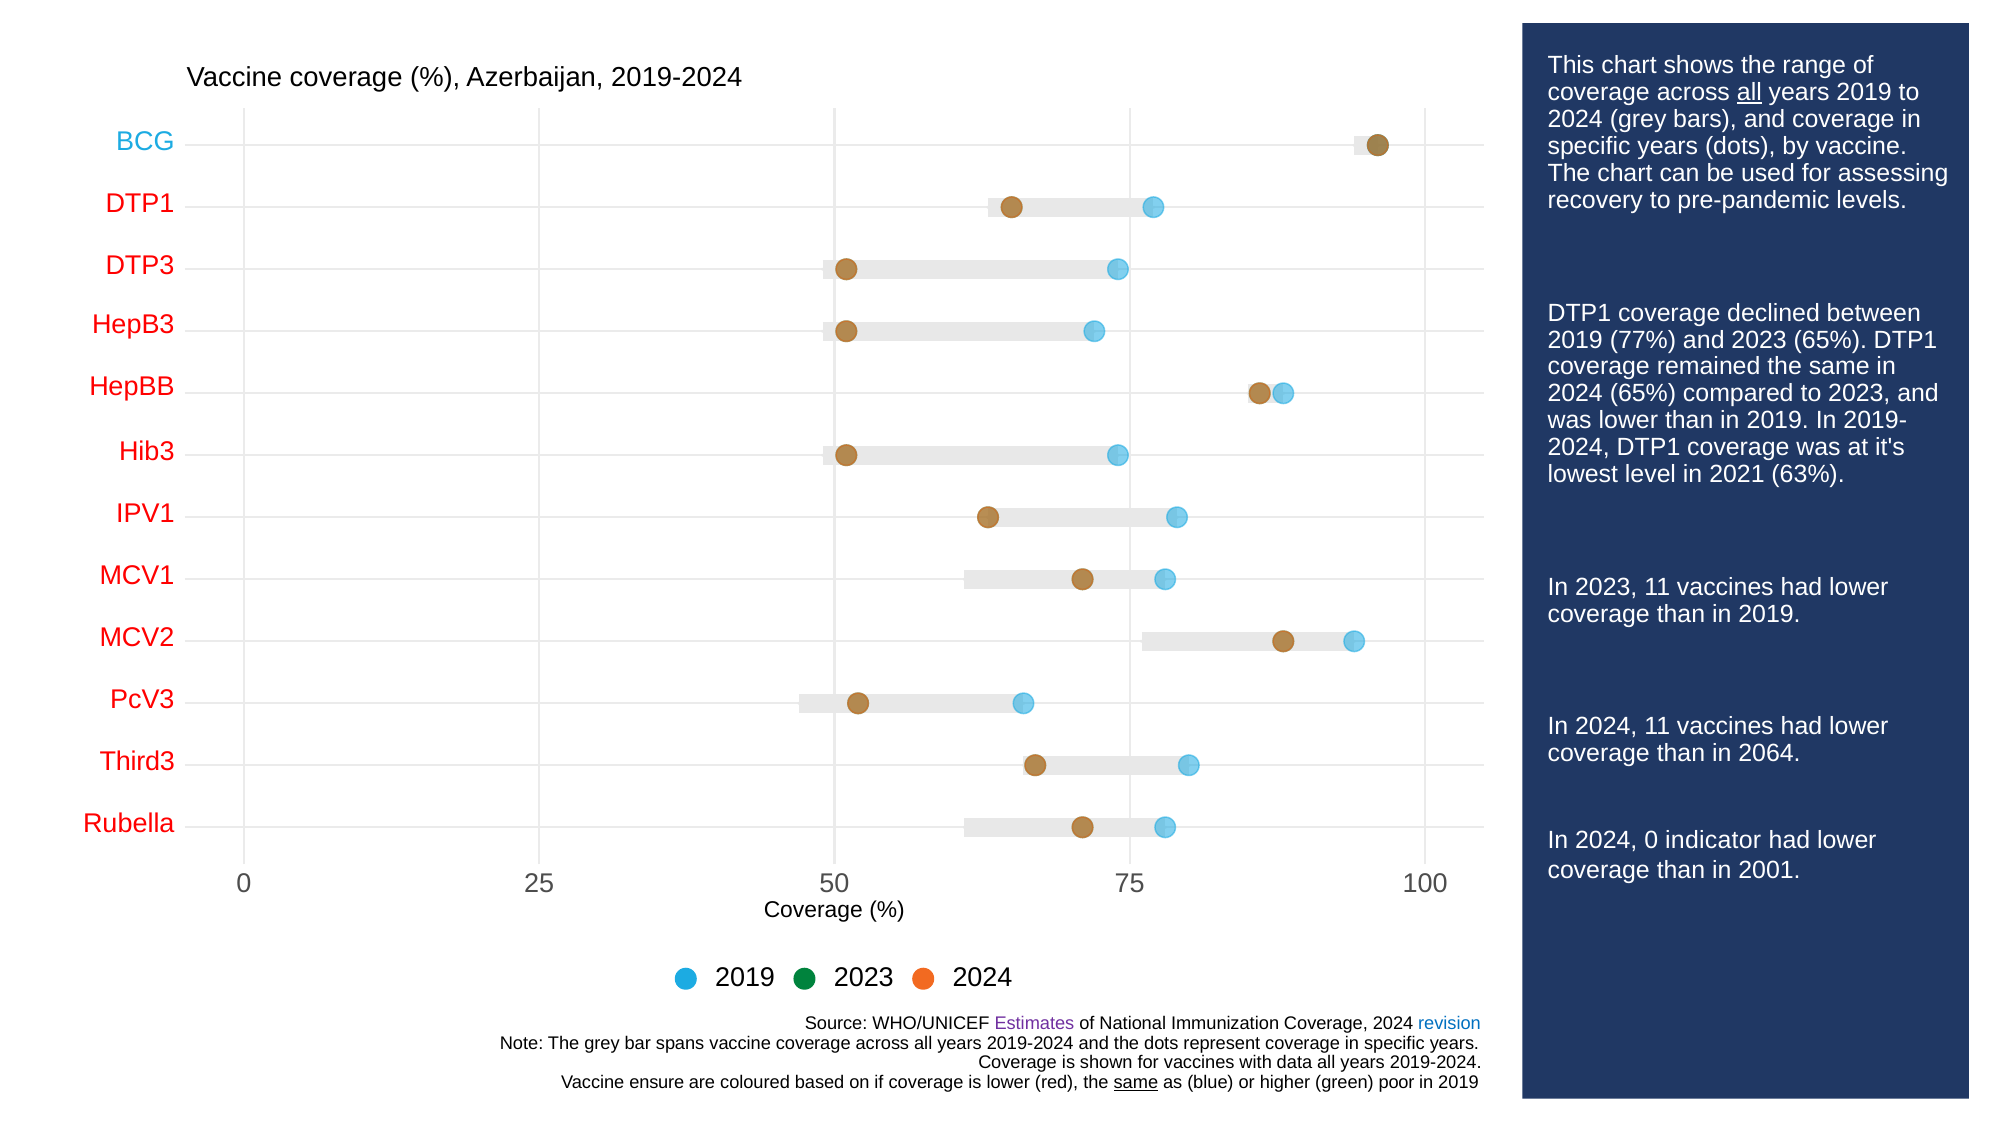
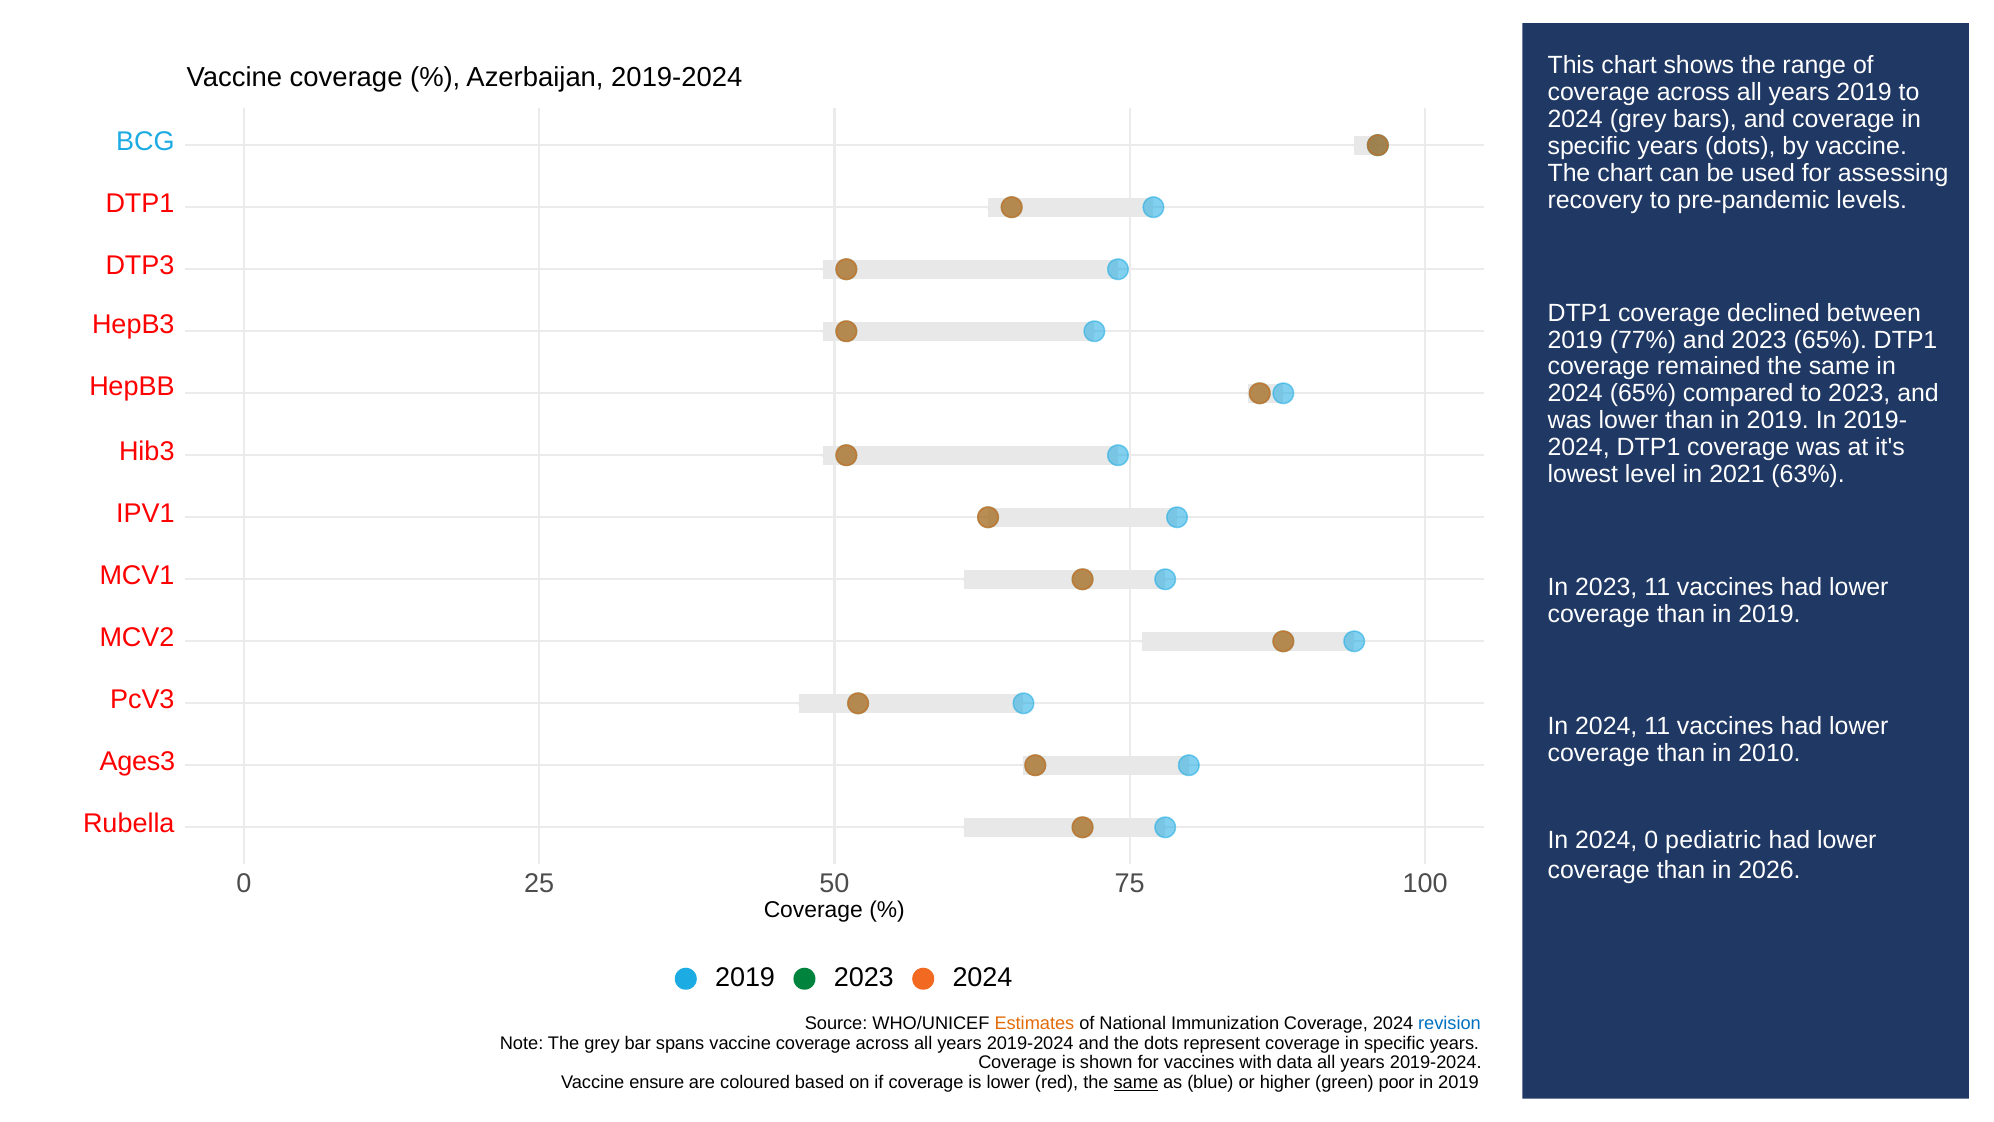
all underline: present -> none (1749, 92)
2064: 2064 -> 2010 (1769, 753)
Third3: Third3 -> Ages3 (137, 761)
indicator: indicator -> pediatric (1713, 840)
2001: 2001 -> 2026 (1769, 870)
Estimates colour: purple -> orange (1034, 1023)
